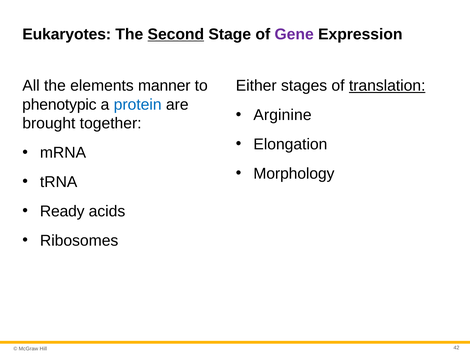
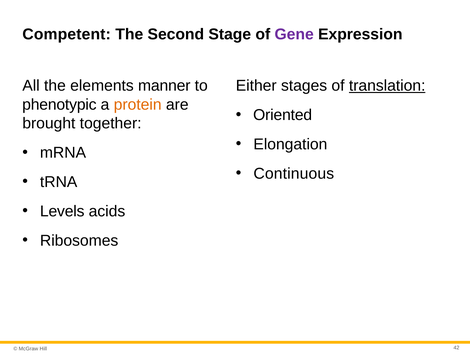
Eukaryotes: Eukaryotes -> Competent (67, 34)
Second underline: present -> none (176, 34)
protein colour: blue -> orange (138, 104)
Arginine: Arginine -> Oriented (283, 115)
Morphology: Morphology -> Continuous (294, 173)
Ready: Ready -> Levels (62, 211)
